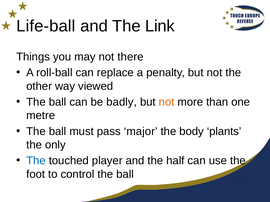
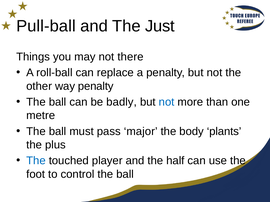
Life-ball: Life-ball -> Pull-ball (46, 26)
Link: Link -> Just (160, 26)
way viewed: viewed -> penalty (96, 86)
not colour: orange -> blue (167, 102)
only: only -> plus (55, 145)
